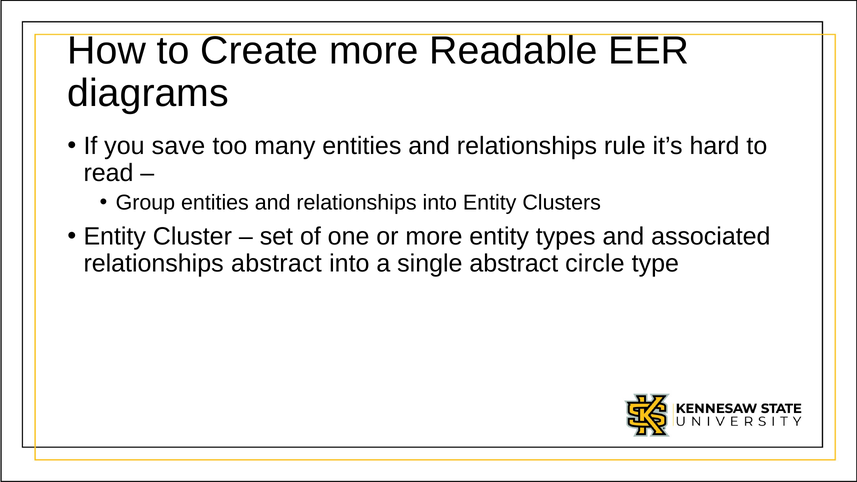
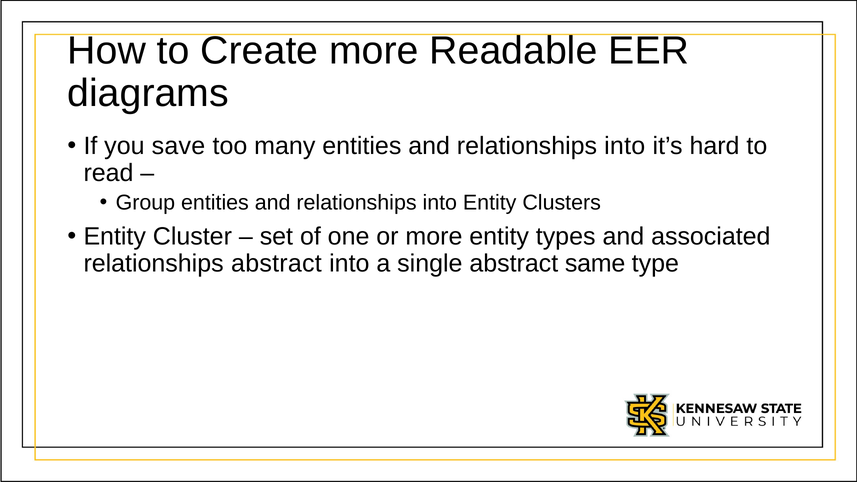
rule: rule -> into (625, 146)
circle: circle -> same (595, 263)
